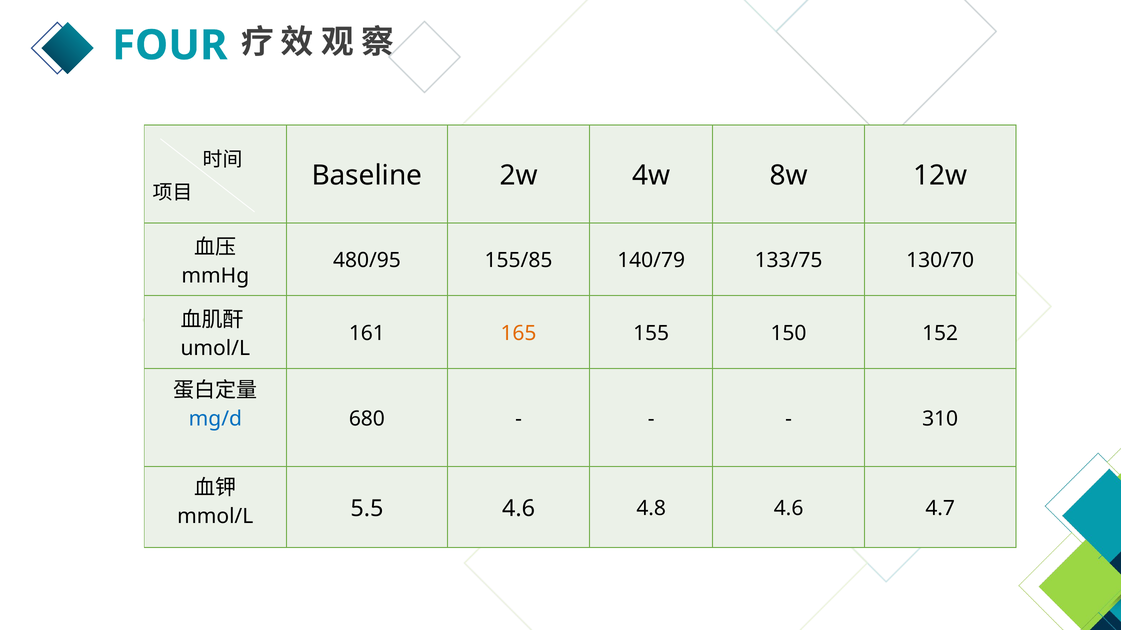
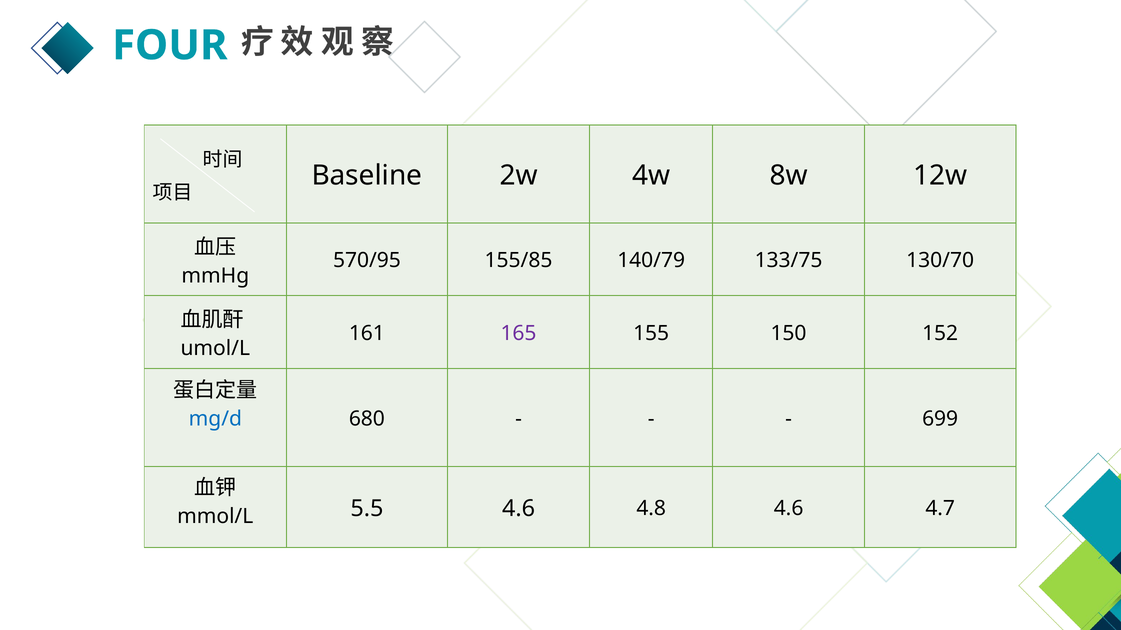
480/95: 480/95 -> 570/95 (367, 261)
165 colour: orange -> purple (519, 333)
310: 310 -> 699 (940, 419)
